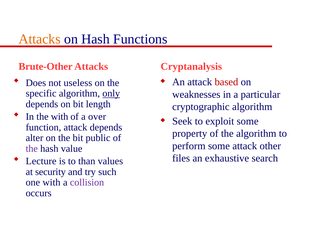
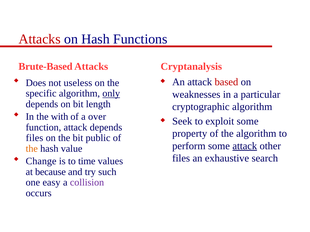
Attacks colour: orange -> red (40, 39)
Brute-Other: Brute-Other -> Brute-Based (46, 67)
alter: alter -> files (34, 138)
attack underline: none -> present (245, 146)
the colour: purple -> orange (32, 149)
Lecture: Lecture -> Change (41, 161)
than: than -> time (87, 161)
security: security -> because (50, 172)
one with: with -> easy (52, 183)
